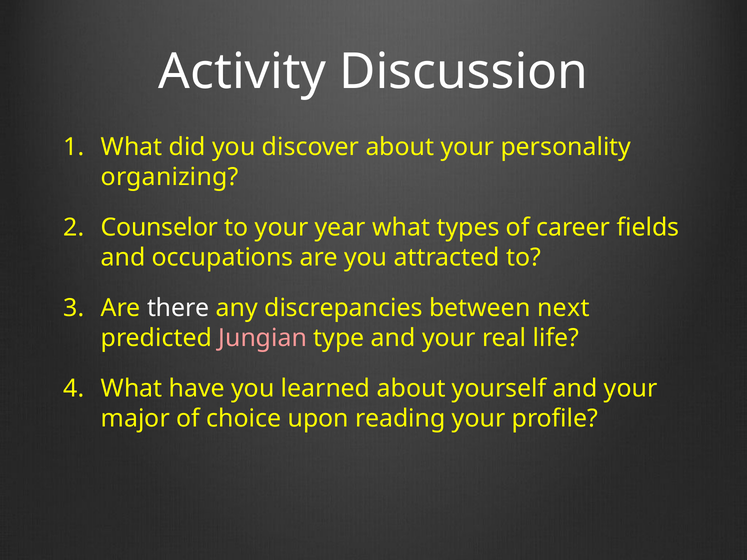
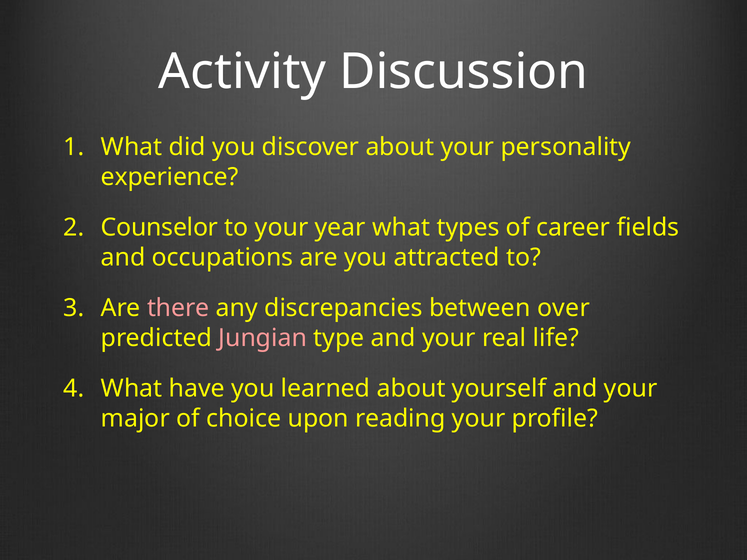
organizing: organizing -> experience (170, 177)
there colour: white -> pink (178, 308)
next: next -> over (563, 308)
